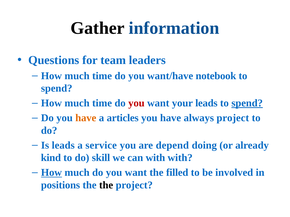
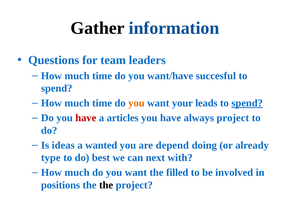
notebook: notebook -> succesful (216, 76)
you colour: red -> orange (136, 103)
have colour: orange -> red (86, 118)
Is leads: leads -> ideas (63, 146)
service: service -> wanted (101, 146)
kind: kind -> type (51, 158)
skill: skill -> best (101, 158)
can with: with -> next (155, 158)
How underline: present -> none (51, 173)
